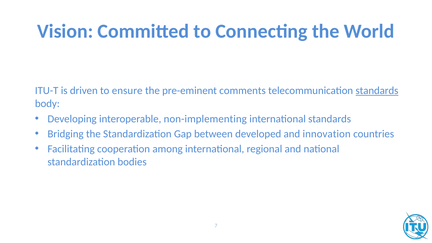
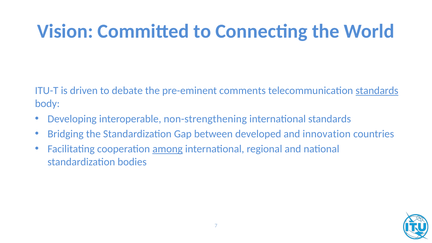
ensure: ensure -> debate (127, 91)
non-implementing: non-implementing -> non-strengthening (205, 119)
among underline: none -> present (168, 149)
